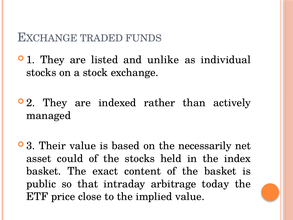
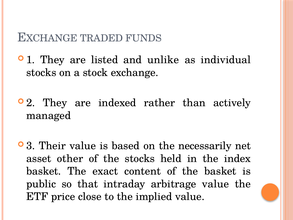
could: could -> other (70, 158)
arbitrage today: today -> value (216, 184)
